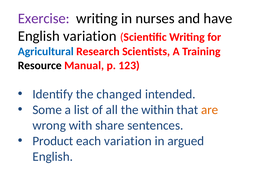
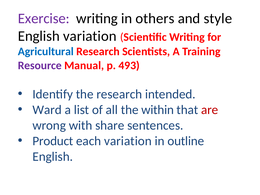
nurses: nurses -> others (155, 18)
have: have -> style (218, 18)
Resource colour: black -> purple (40, 65)
123: 123 -> 493 (129, 65)
the changed: changed -> research (119, 94)
Some: Some -> Ward (47, 110)
are colour: orange -> red (210, 110)
argued: argued -> outline (186, 141)
